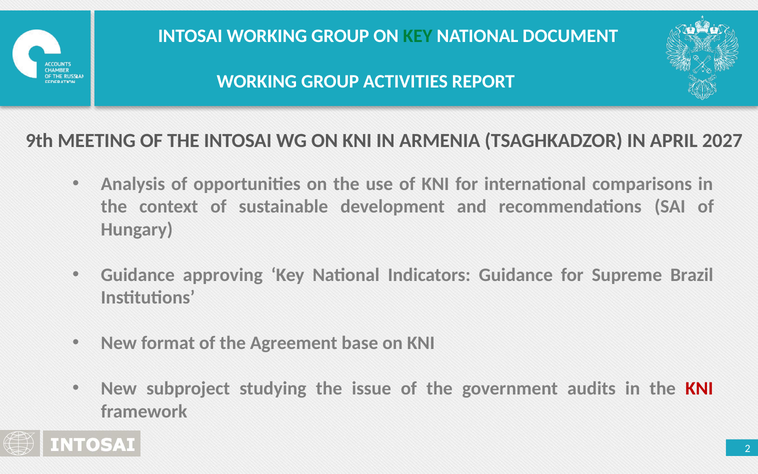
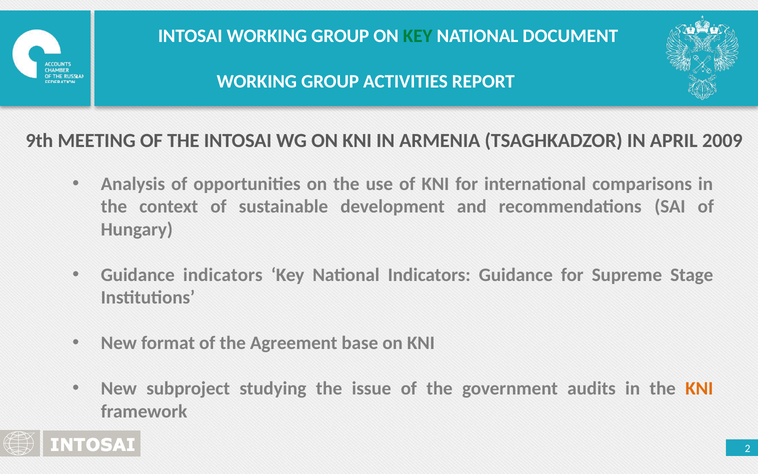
2027: 2027 -> 2009 (722, 140)
Guidance approving: approving -> indicators (223, 275)
Brazil: Brazil -> Stage (692, 275)
KNI colour: red -> orange (699, 388)
